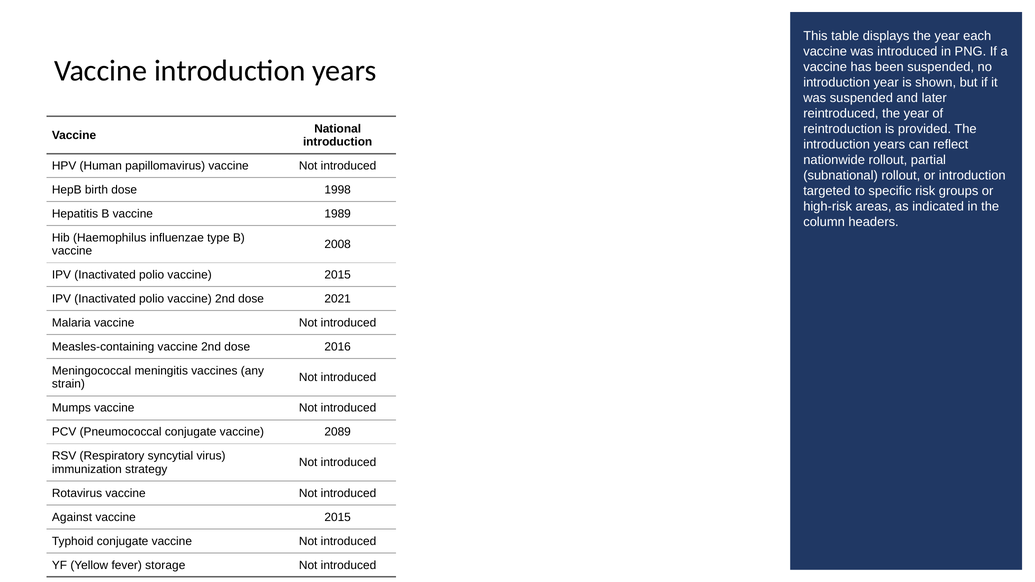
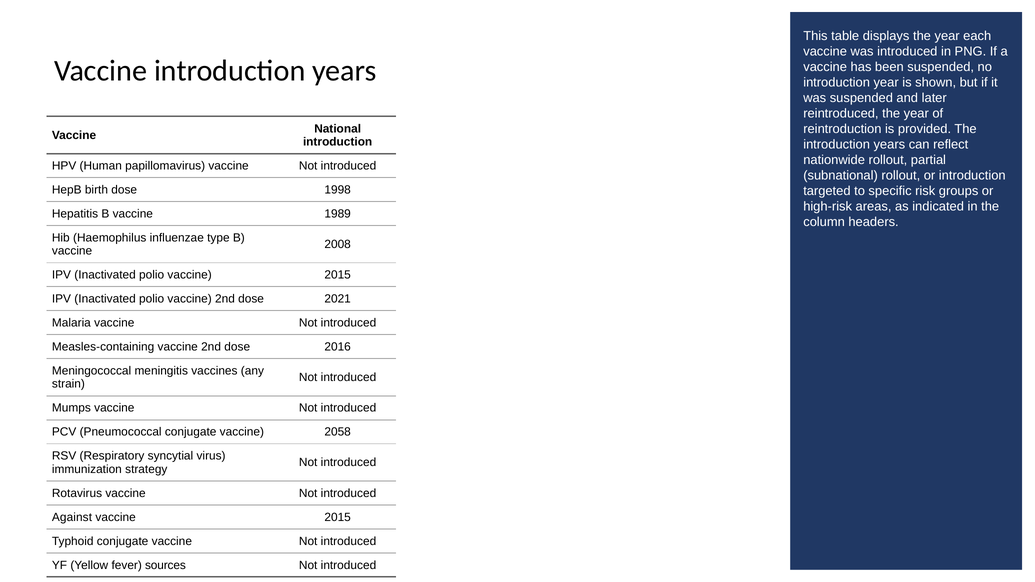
2089: 2089 -> 2058 (338, 432)
storage: storage -> sources (165, 565)
